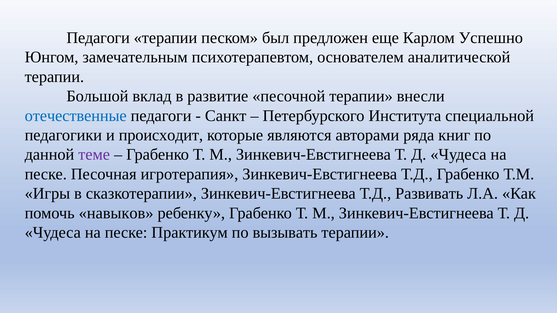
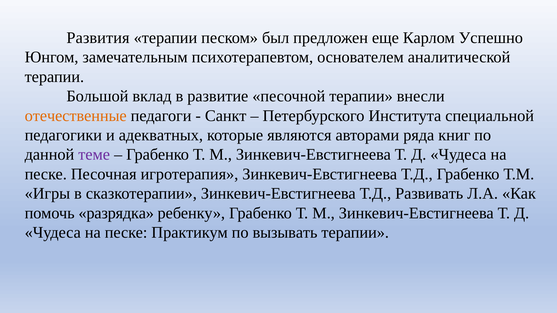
Педагоги: Педагоги -> Развития (98, 38)
отечественные colour: blue -> orange (76, 116)
происходит: происходит -> адекватных (161, 135)
навыков: навыков -> разрядка (116, 213)
